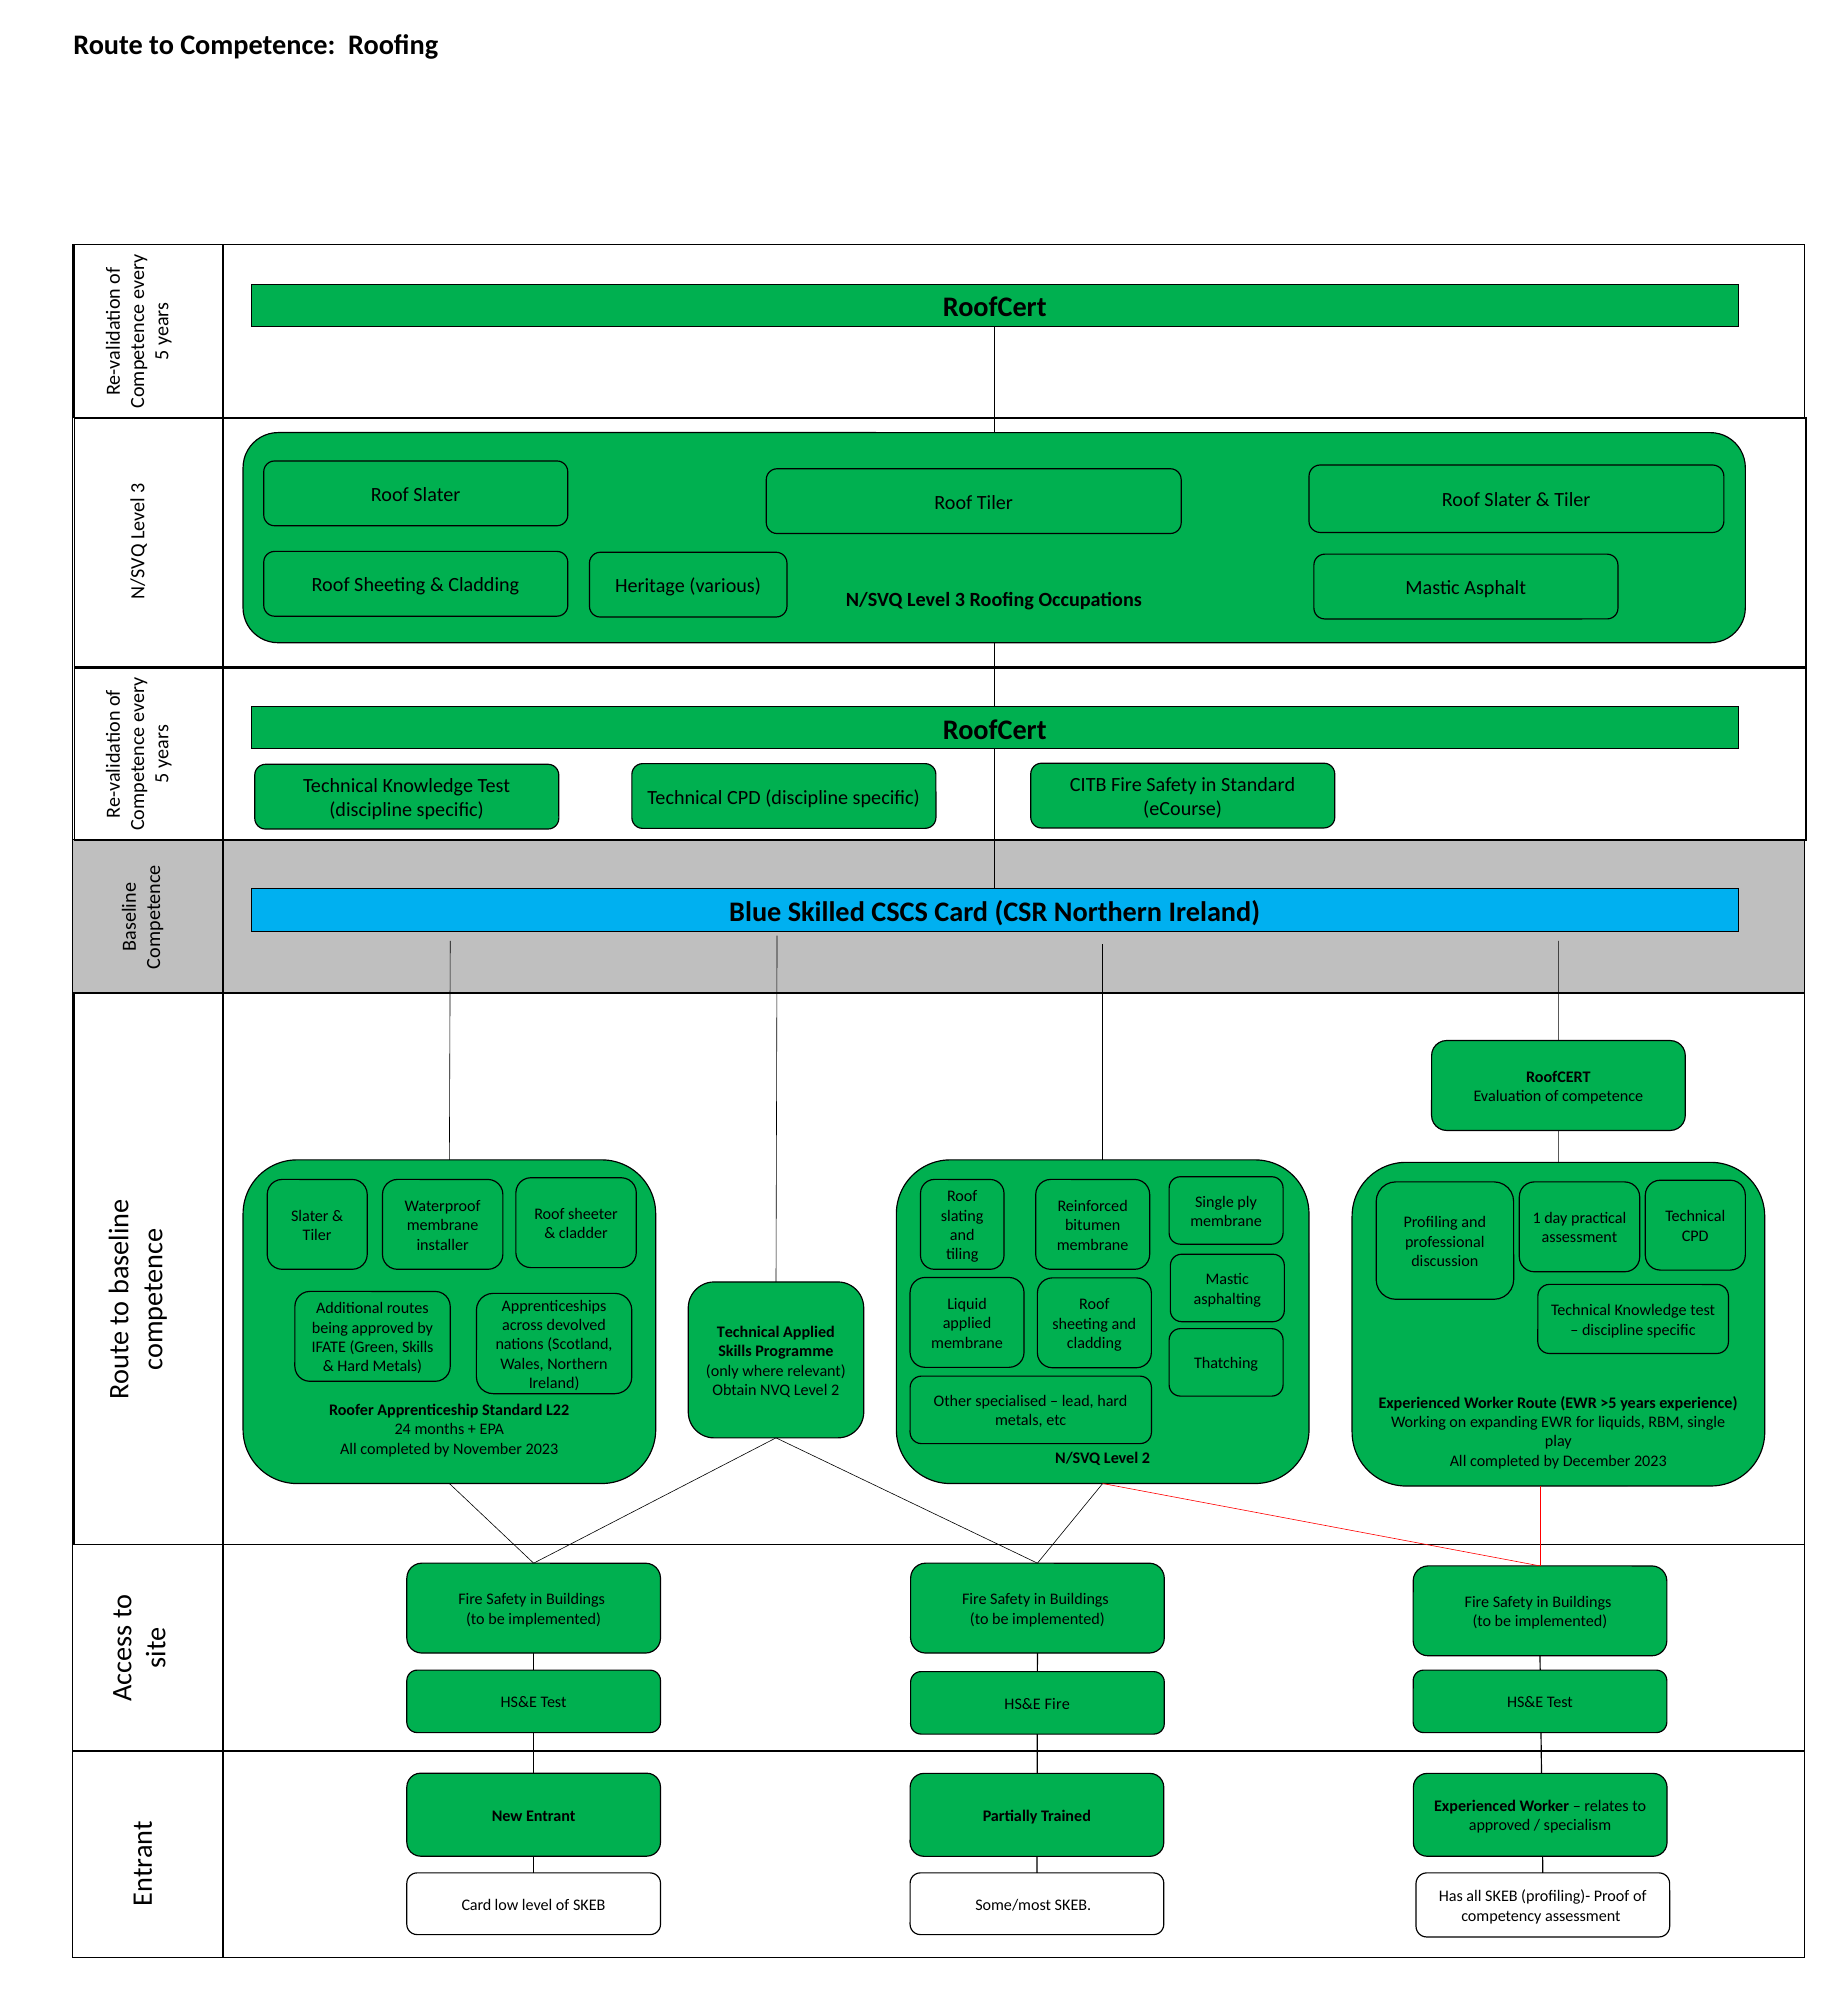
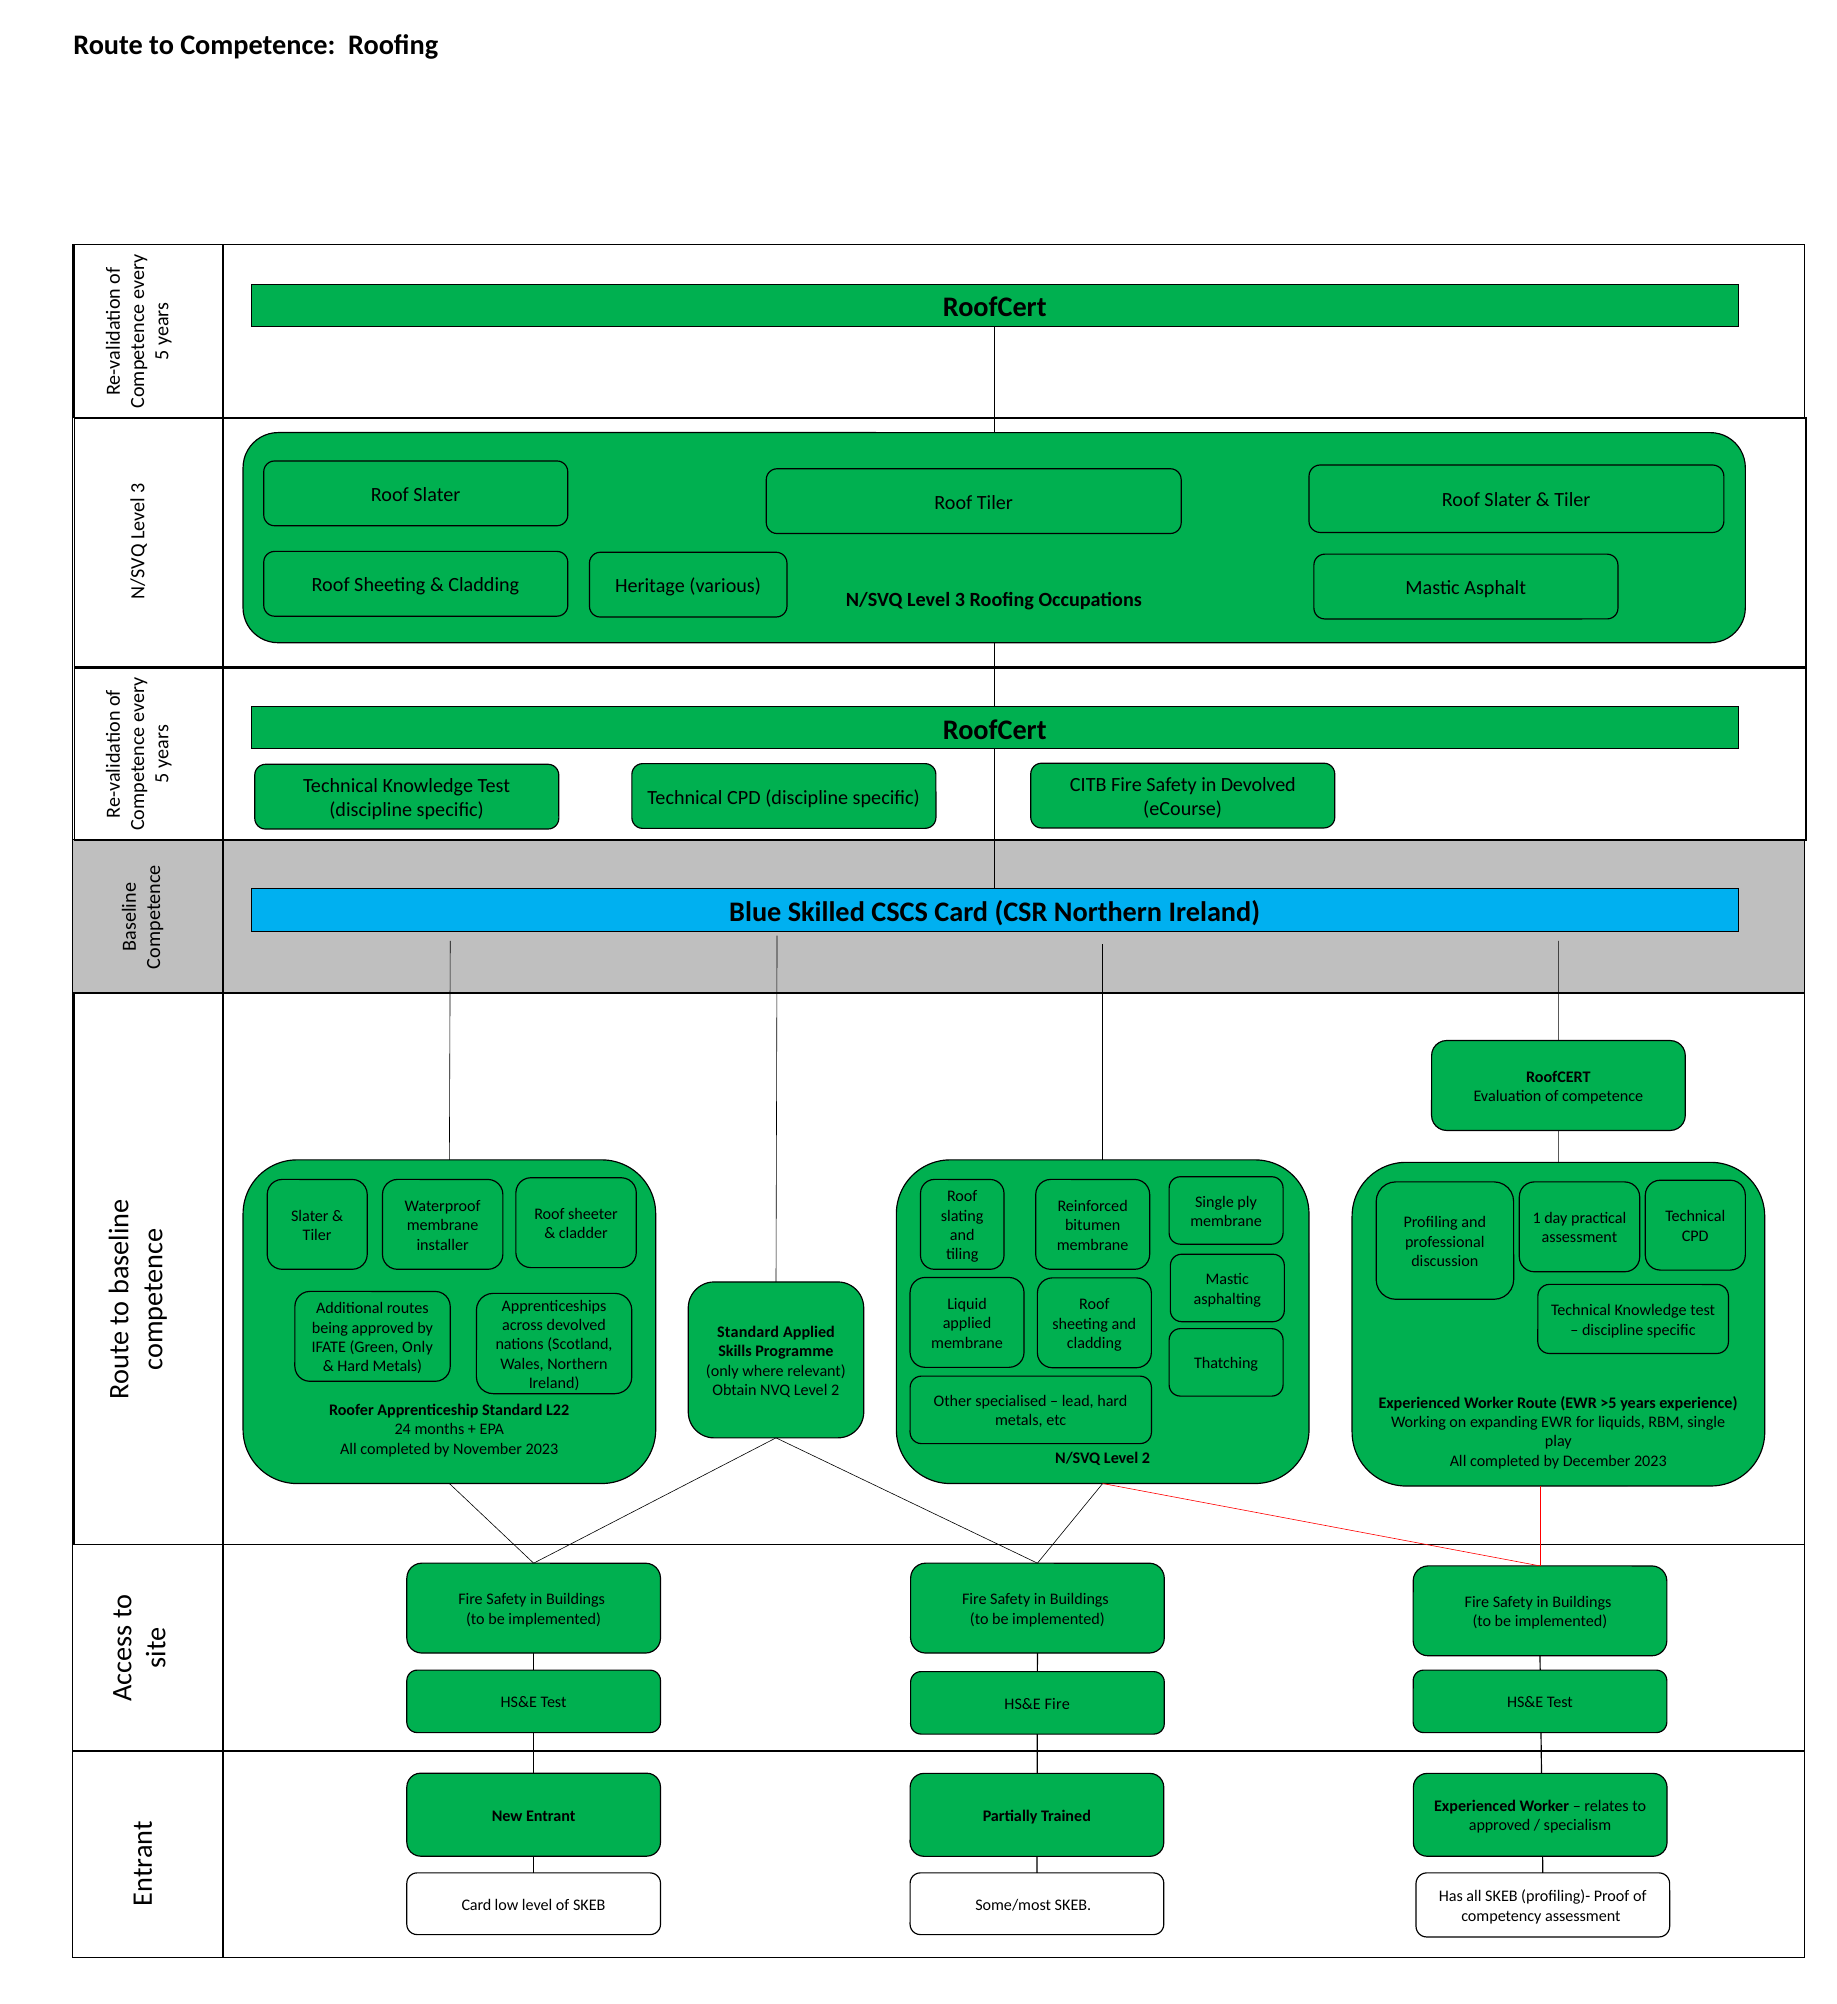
in Standard: Standard -> Devolved (1258, 785)
Technical: Technical -> Standard (748, 1332)
Green Skills: Skills -> Only (418, 1347)
